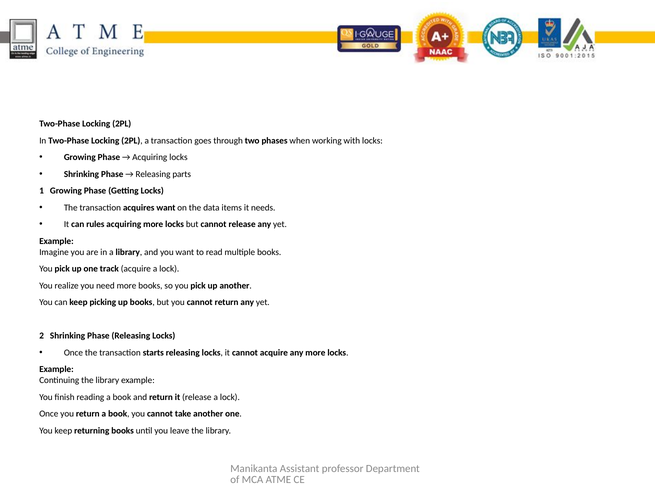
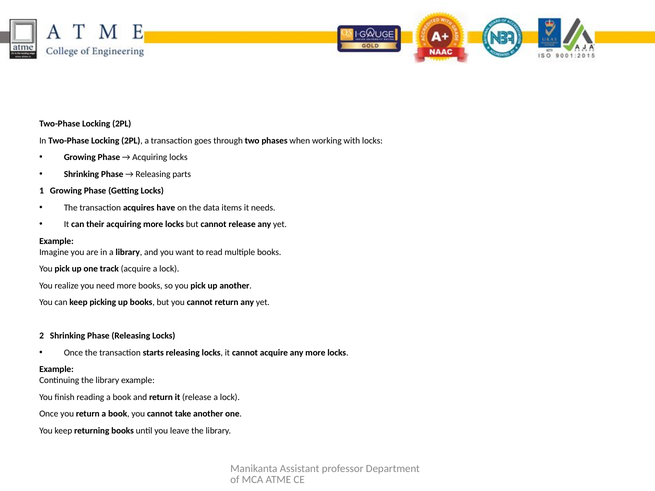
acquires want: want -> have (166, 208)
rules: rules -> their (95, 225)
